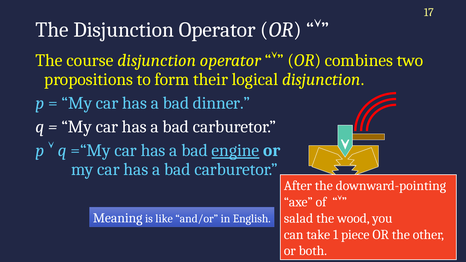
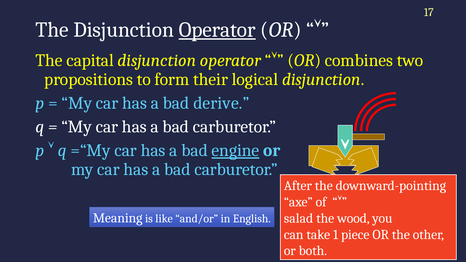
Operator underline: none -> present (217, 30)
course: course -> capital (90, 60)
dinner: dinner -> derive (221, 103)
